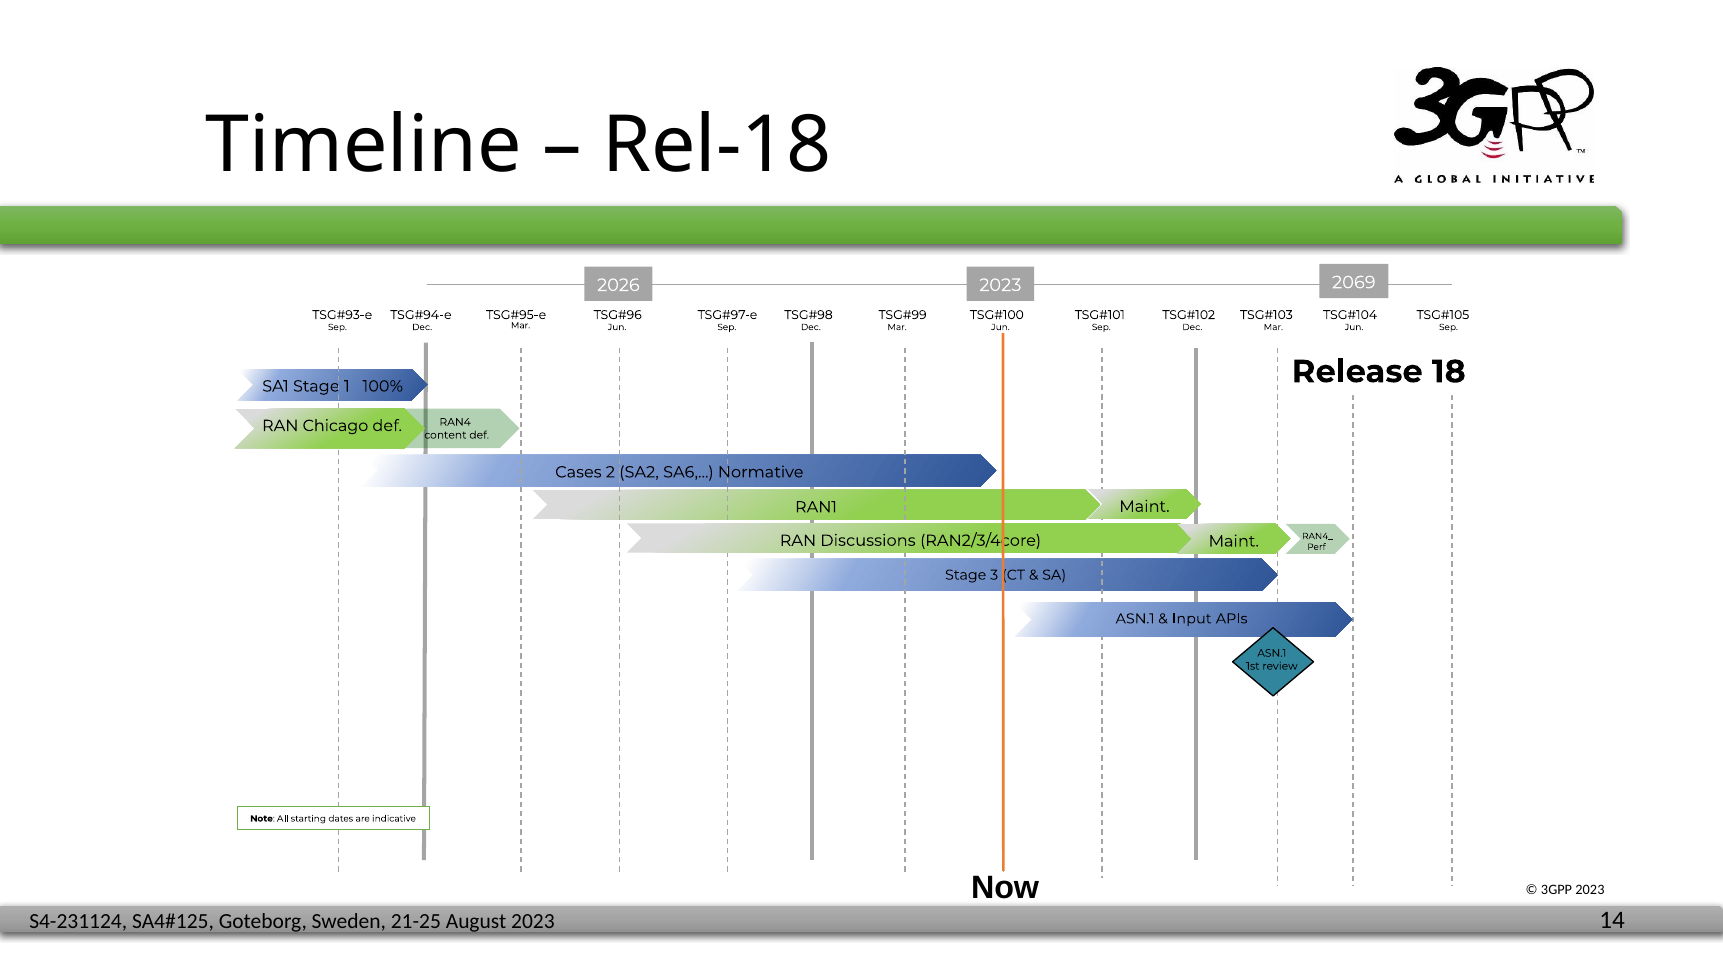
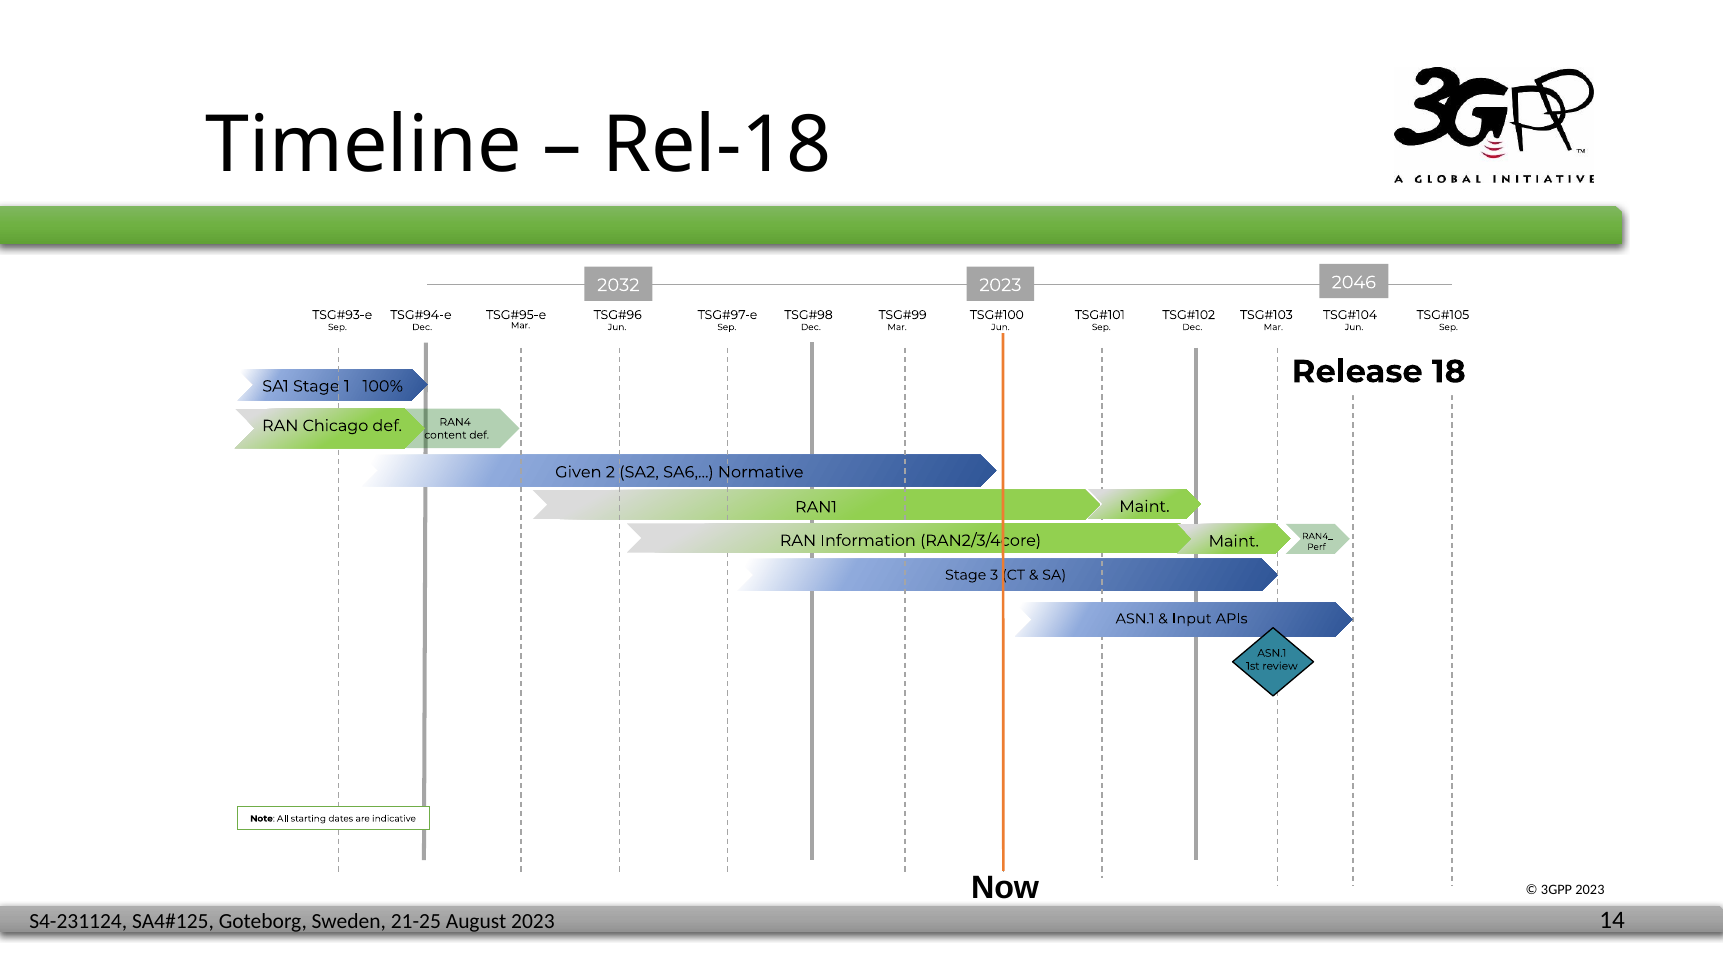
2069: 2069 -> 2046 (1354, 282)
2026: 2026 -> 2032 (618, 285)
Cases: Cases -> Given (578, 472)
Discussions: Discussions -> Information (868, 541)
